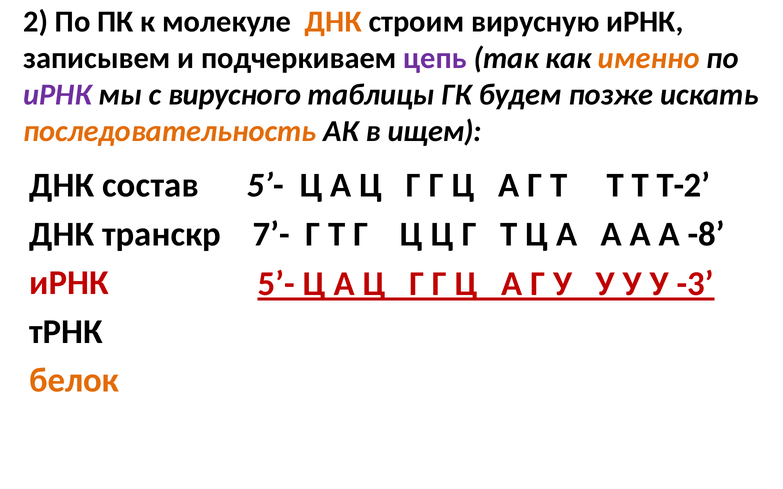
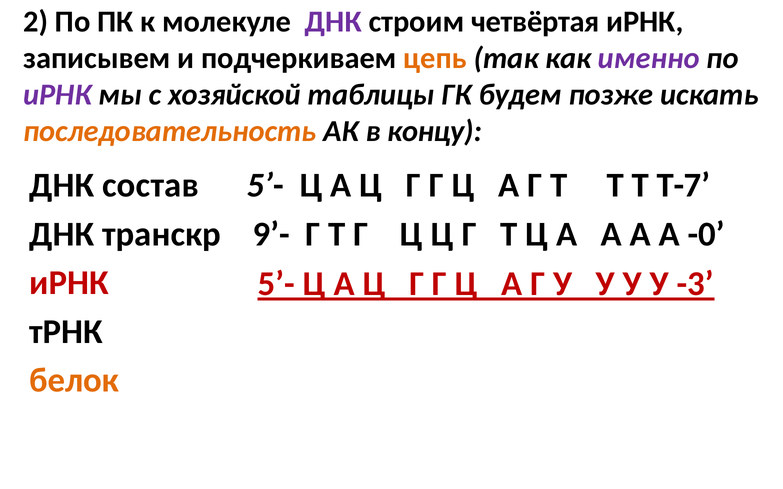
ДНК colour: orange -> purple (333, 22)
вирусную: вирусную -> четвёртая (535, 22)
цепь colour: purple -> orange (435, 58)
именно colour: orange -> purple (649, 58)
вирусного: вирусного -> хозяйской (234, 95)
ищем: ищем -> концу (435, 131)
Т-2: Т-2 -> Т-7 (684, 186)
7’-: 7’- -> 9’- (271, 234)
-8: -8 -> -0 (706, 234)
